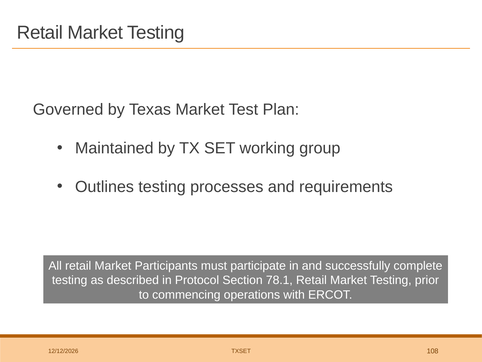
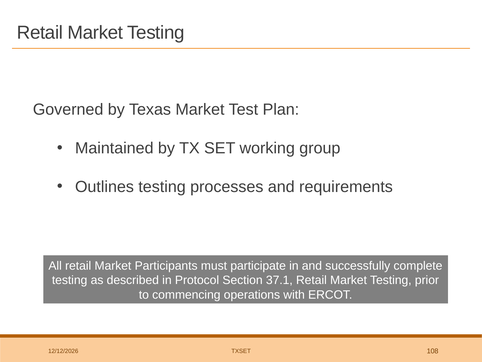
78.1: 78.1 -> 37.1 (279, 280)
